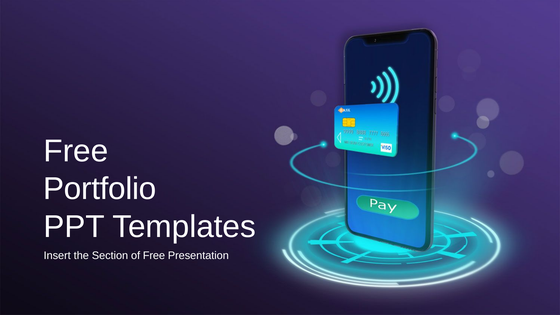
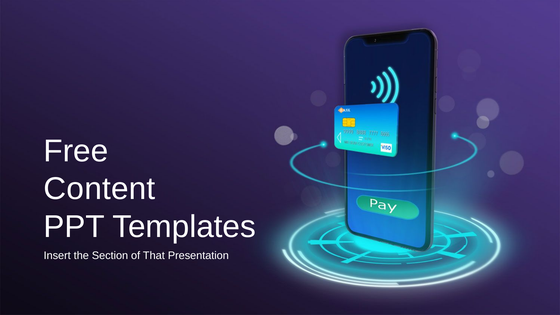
Portfolio: Portfolio -> Content (100, 189)
of Free: Free -> That (154, 256)
